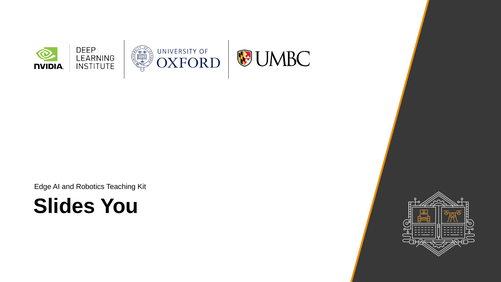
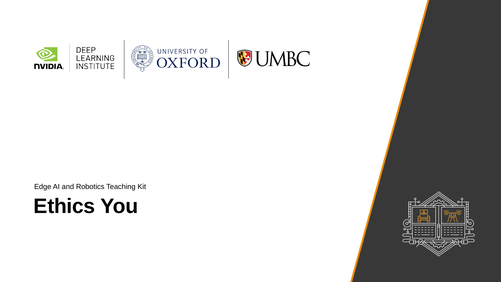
Slides: Slides -> Ethics (64, 206)
